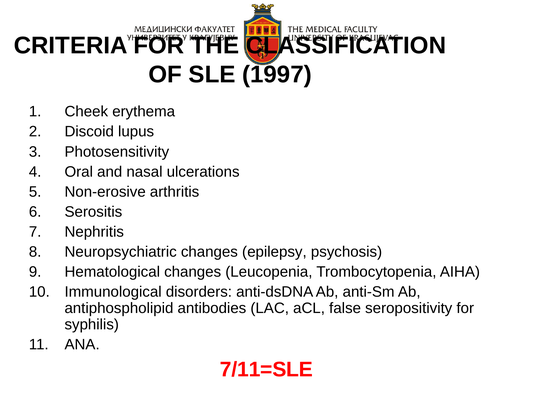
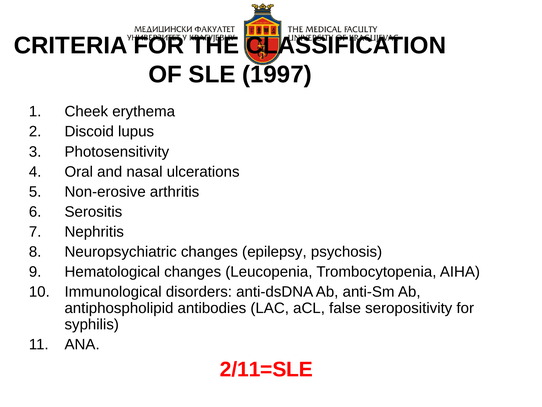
7/11=SLE: 7/11=SLE -> 2/11=SLE (266, 369)
